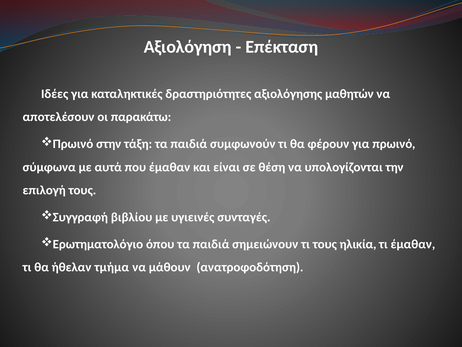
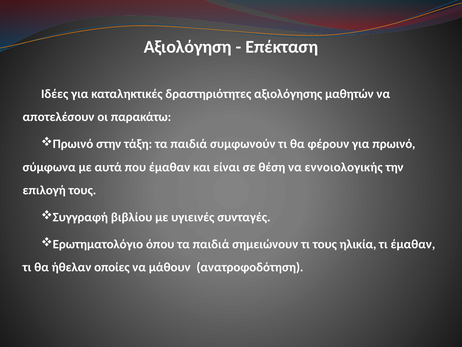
υπολογίζονται: υπολογίζονται -> εννοιολογικής (344, 167)
τμήμα: τμήμα -> οποίες (112, 267)
